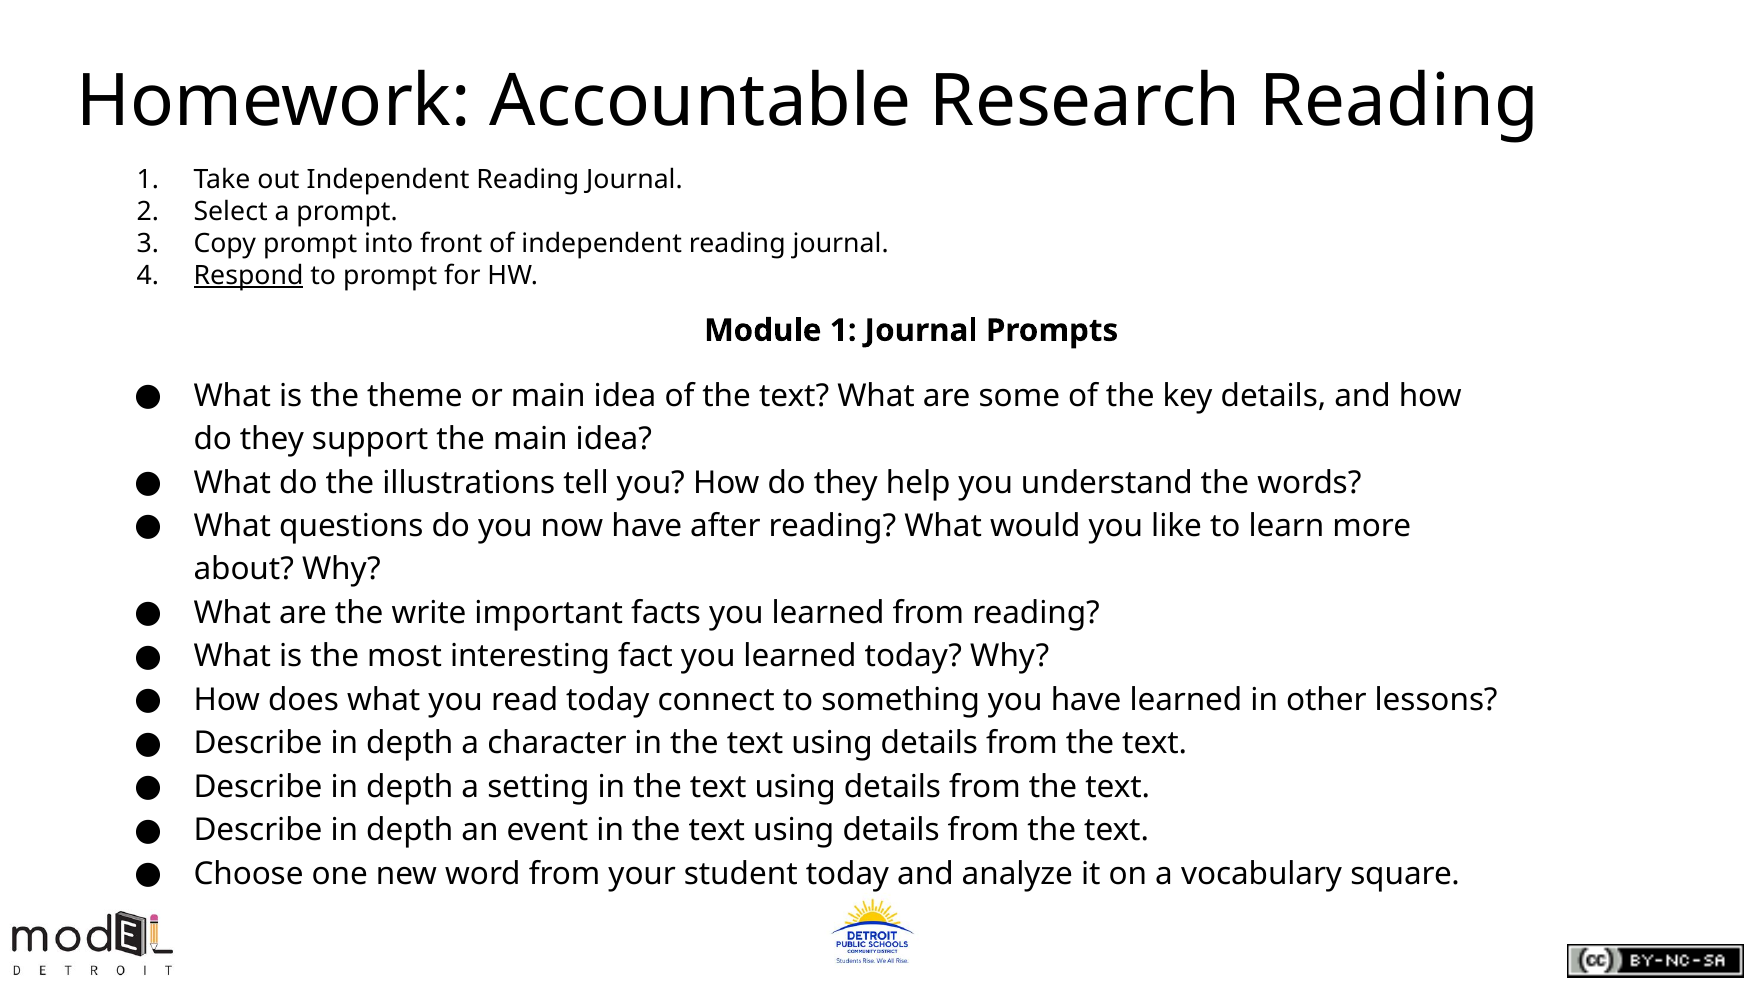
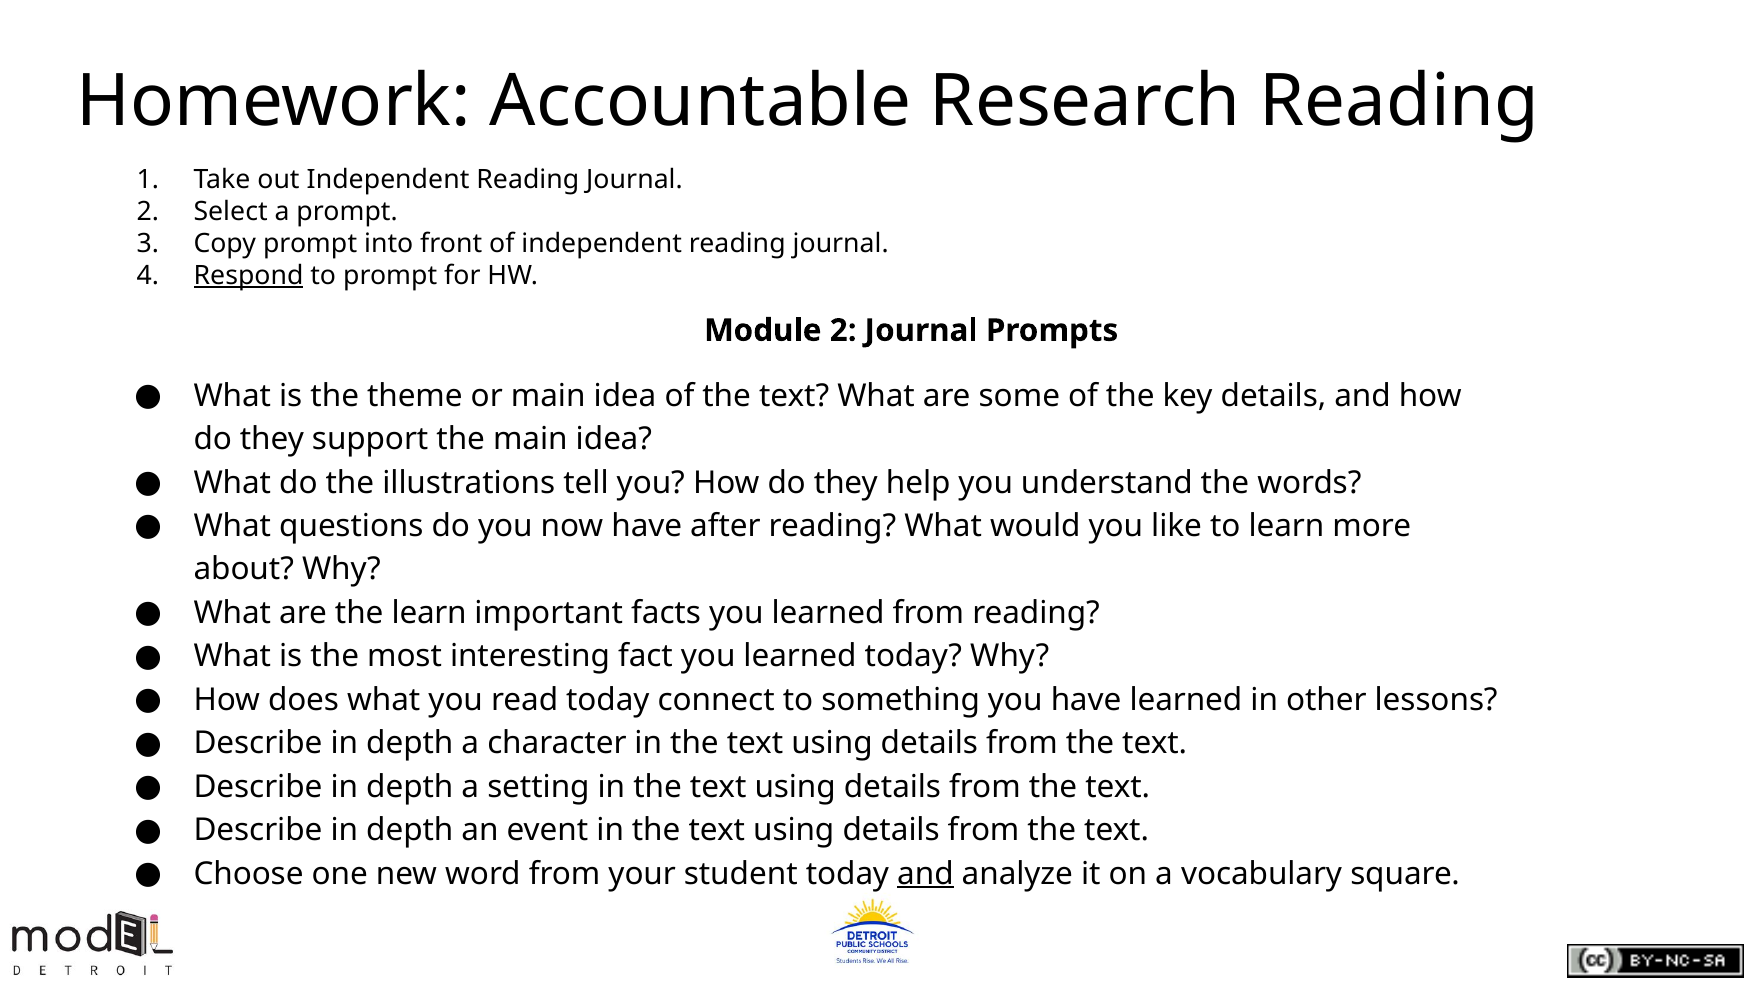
Module 1: 1 -> 2 (843, 330)
the write: write -> learn (429, 613)
and underline: none -> present (925, 874)
